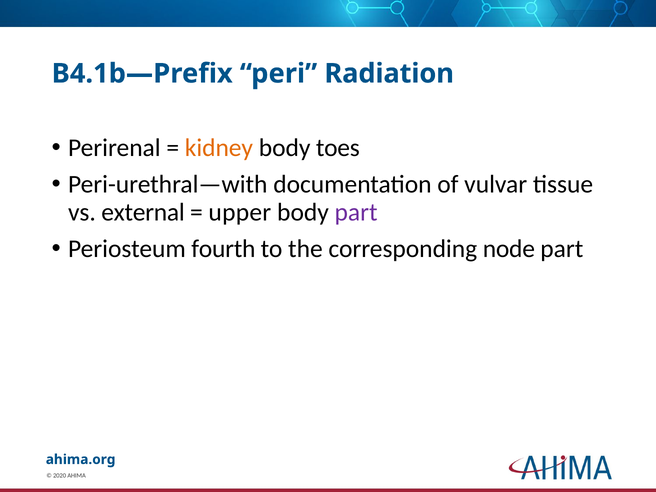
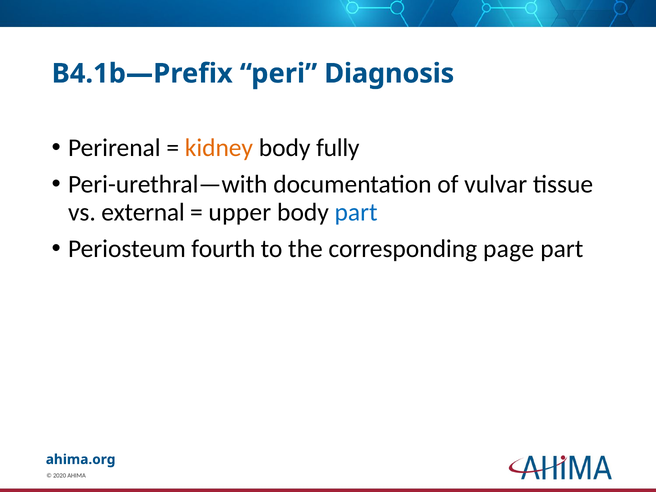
Radiation: Radiation -> Diagnosis (389, 74)
toes: toes -> fully (338, 148)
part colour: purple -> blue (356, 212)
node: node -> page (509, 249)
